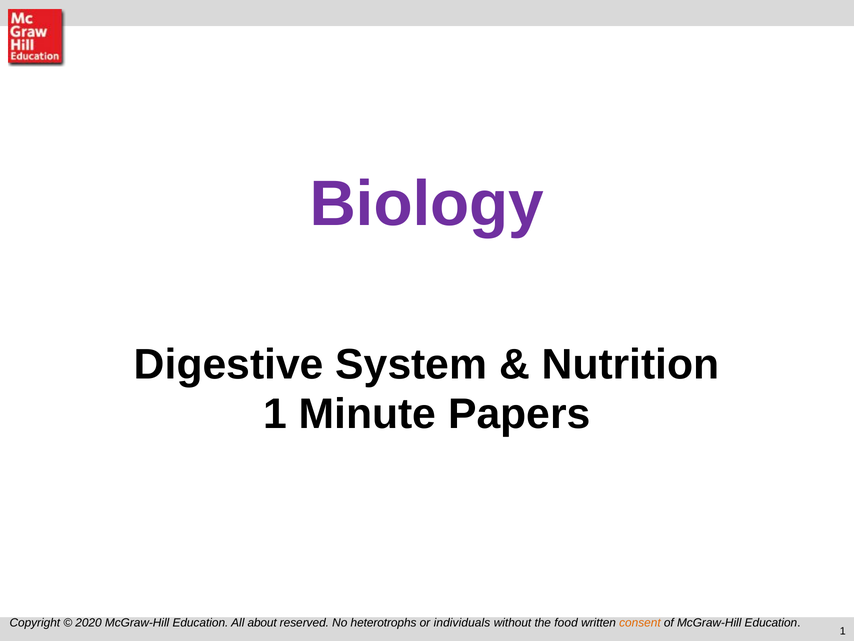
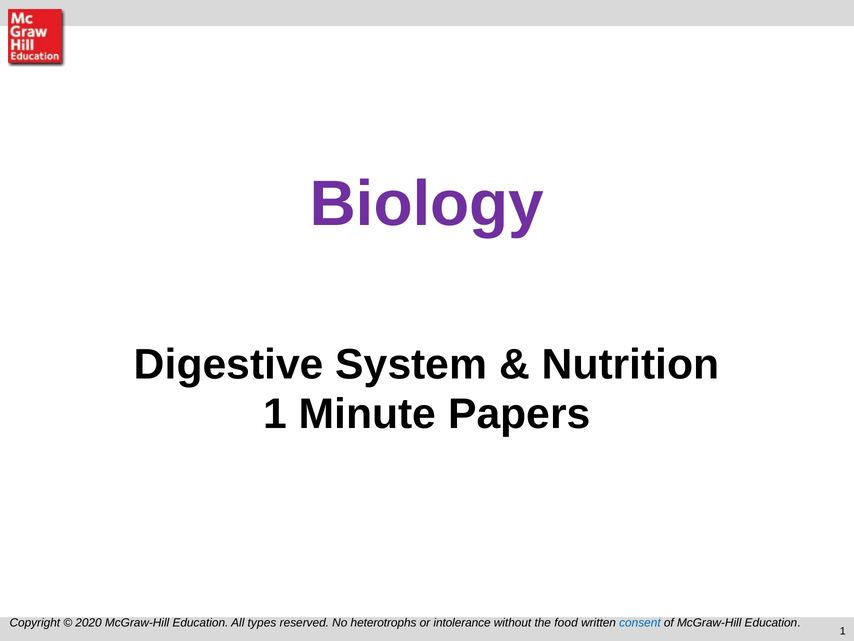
about: about -> types (262, 622)
individuals: individuals -> intolerance (462, 622)
consent colour: orange -> blue (640, 622)
